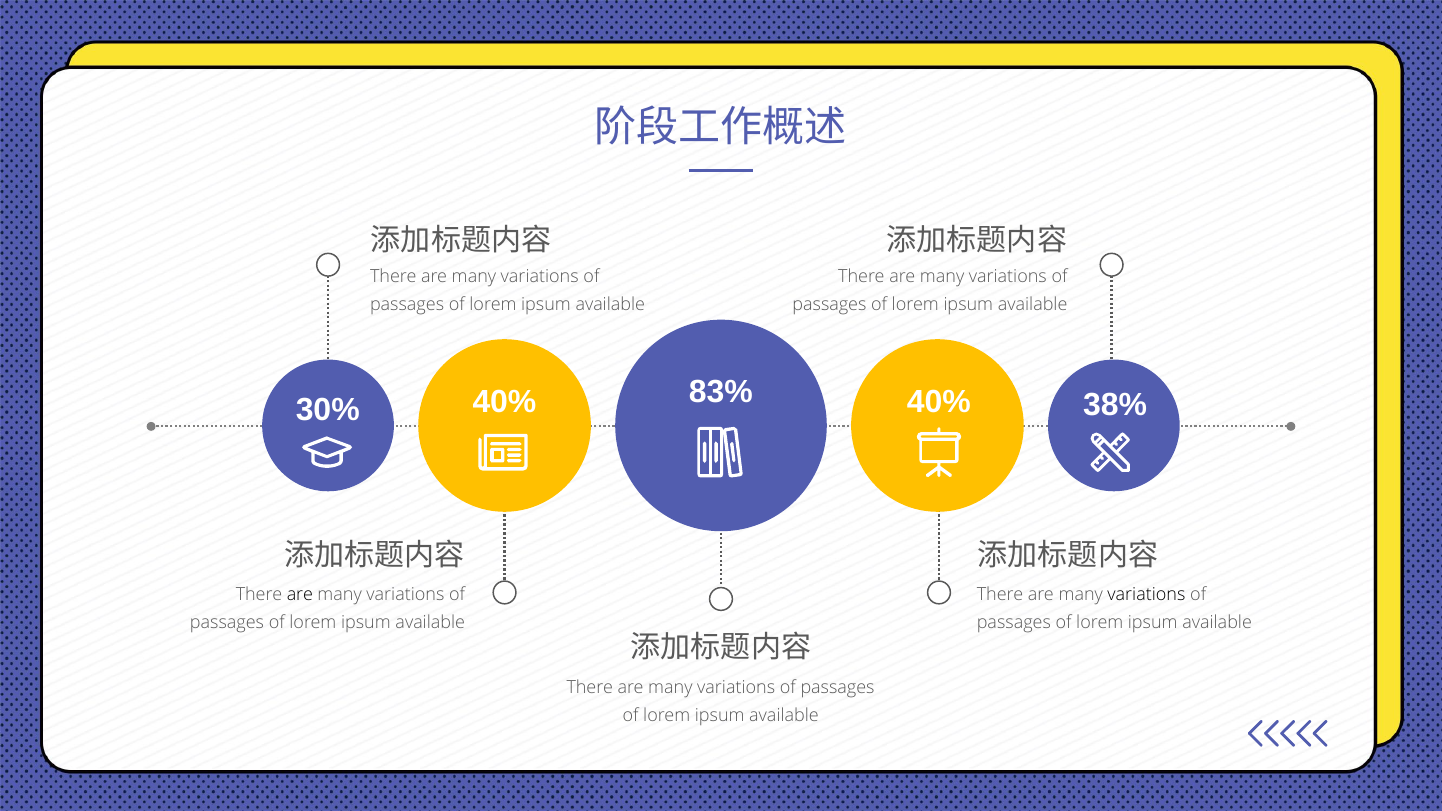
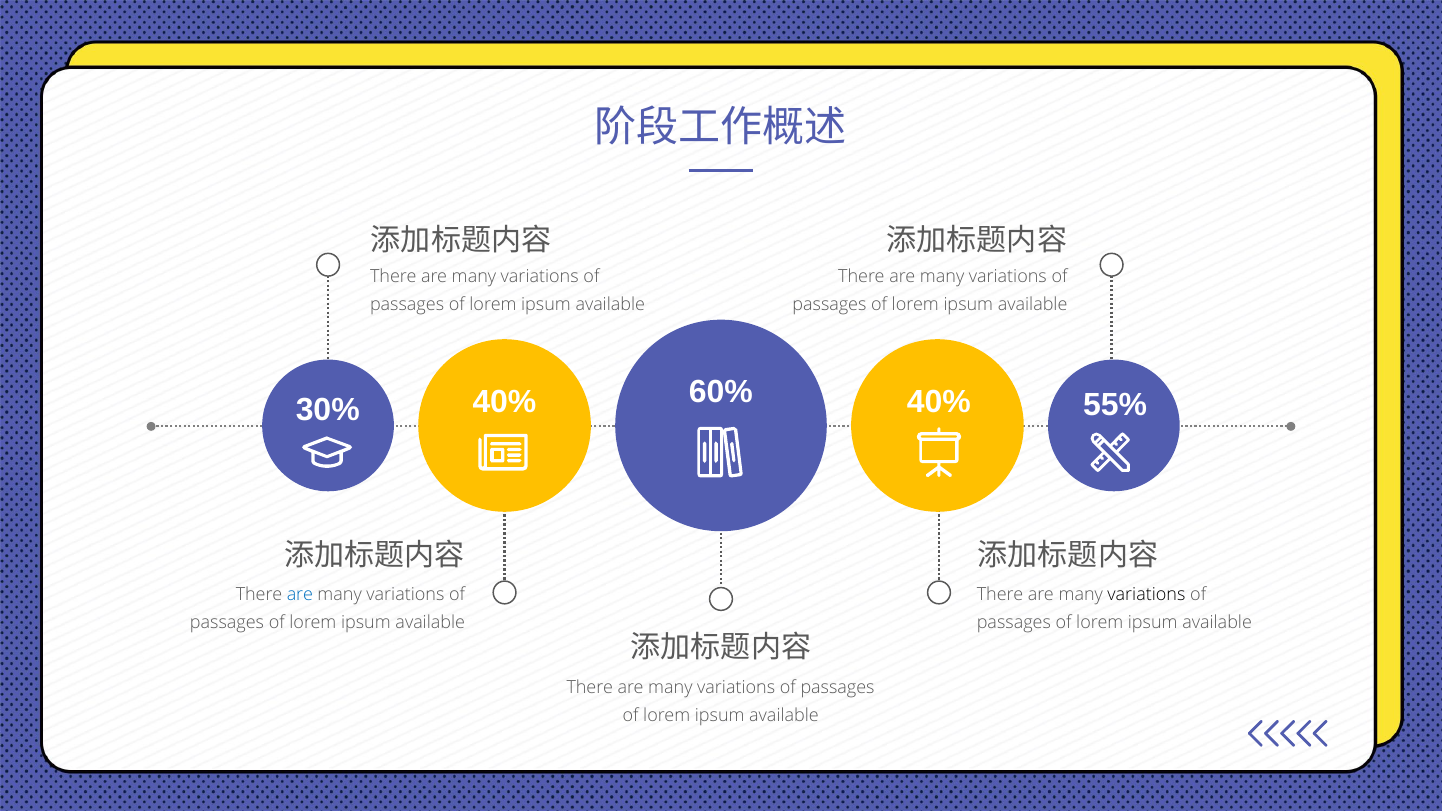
83%: 83% -> 60% (721, 392)
38%: 38% -> 55% (1115, 405)
are colour: black -> blue (300, 594)
